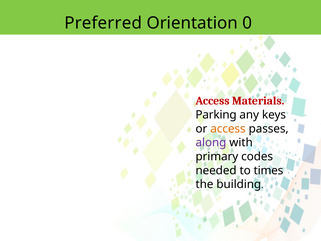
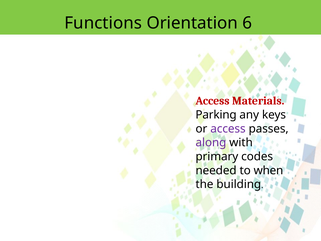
Preferred: Preferred -> Functions (103, 23)
0: 0 -> 6 (247, 23)
access colour: orange -> purple (228, 129)
times: times -> when (268, 170)
